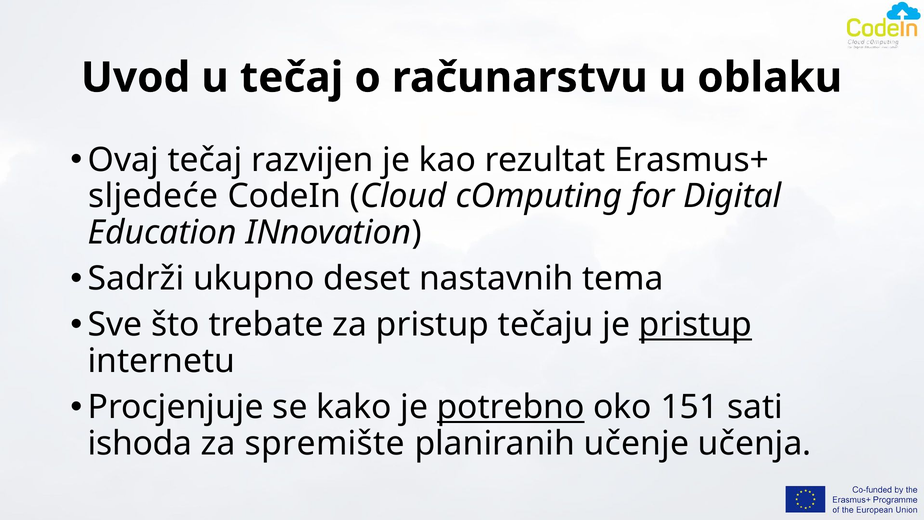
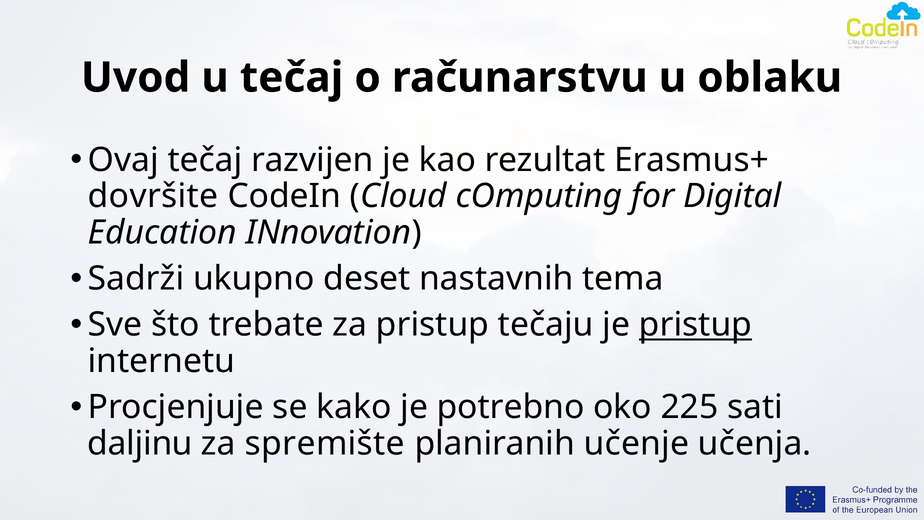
sljedeće: sljedeće -> dovršite (153, 196)
potrebno underline: present -> none (511, 407)
151: 151 -> 225 (689, 407)
ishoda: ishoda -> daljinu (140, 443)
